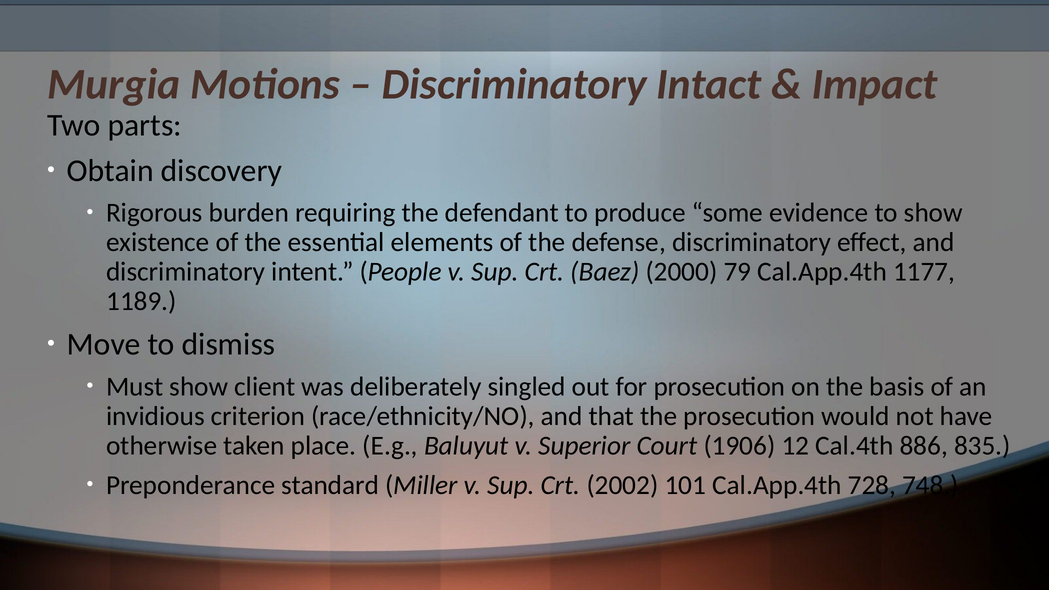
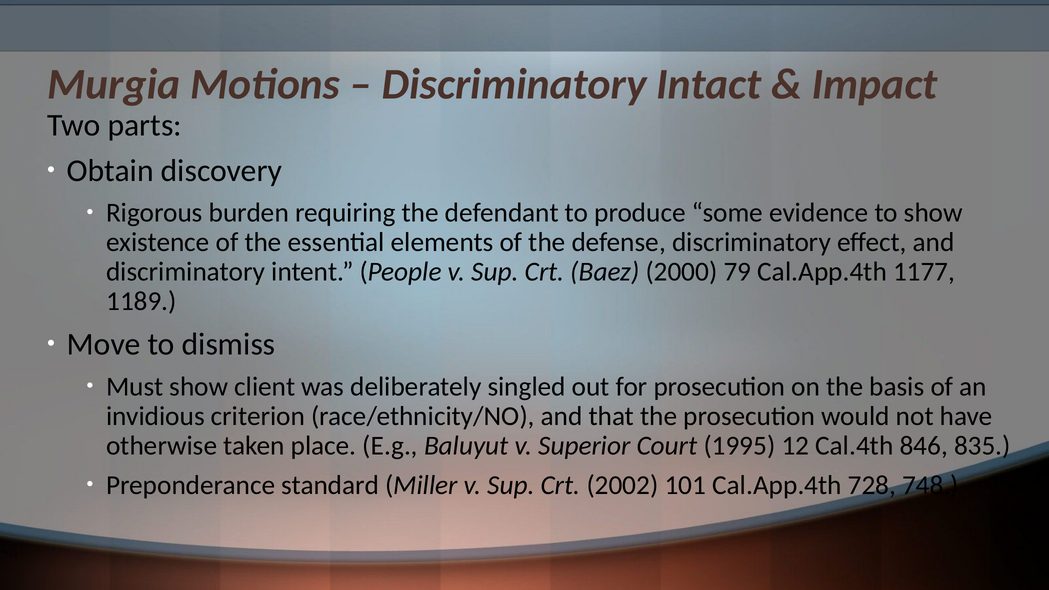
1906: 1906 -> 1995 (739, 446)
886: 886 -> 846 (924, 446)
